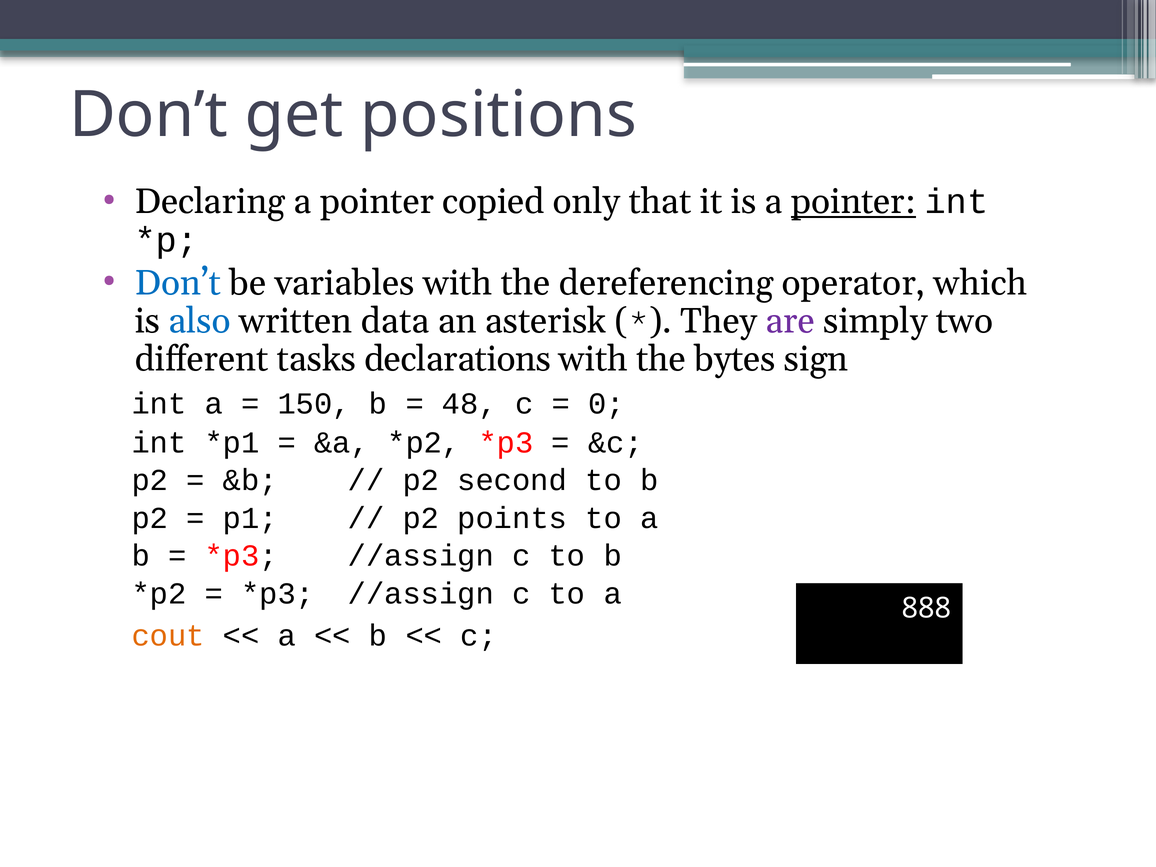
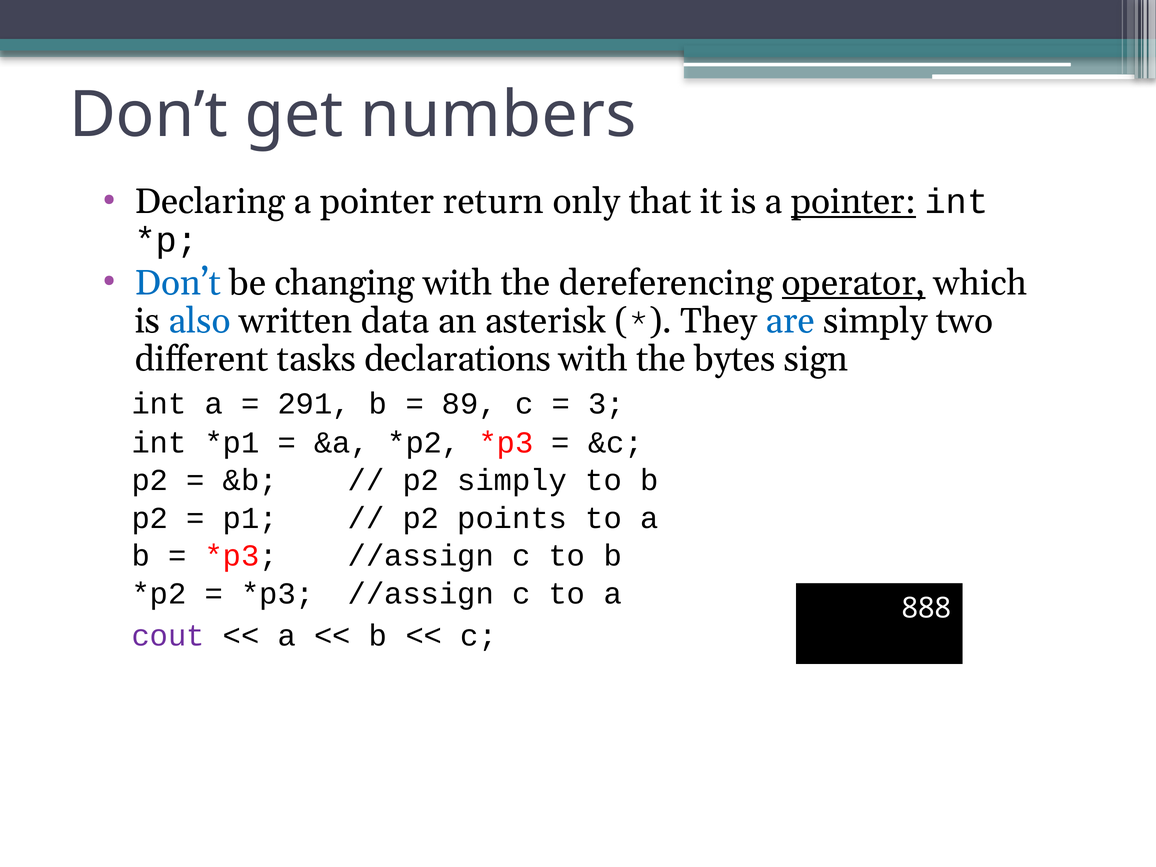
positions: positions -> numbers (498, 115)
copied: copied -> return (493, 202)
variables: variables -> changing (345, 283)
operator underline: none -> present (854, 283)
are colour: purple -> blue (790, 321)
150: 150 -> 291 (314, 404)
48: 48 -> 89 (469, 404)
0: 0 -> 3 (606, 404)
p2 second: second -> simply (512, 480)
cout colour: orange -> purple (168, 636)
